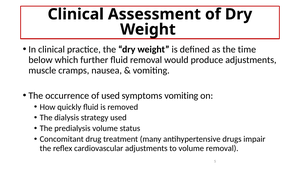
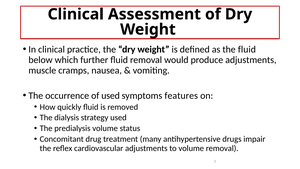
the time: time -> fluid (247, 49)
symptoms vomiting: vomiting -> features (181, 95)
